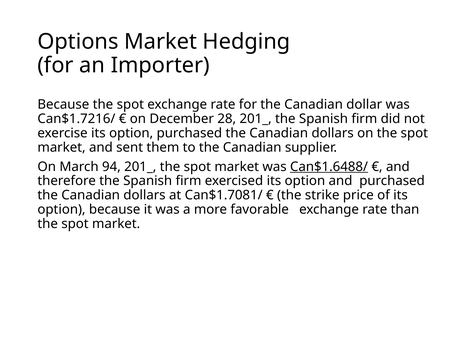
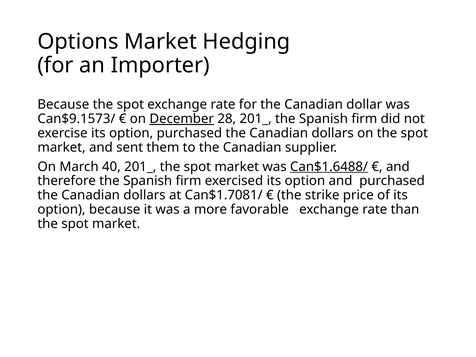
Can$1.7216/: Can$1.7216/ -> Can$9.1573/ (76, 119)
December underline: none -> present (182, 119)
94: 94 -> 40 (111, 167)
